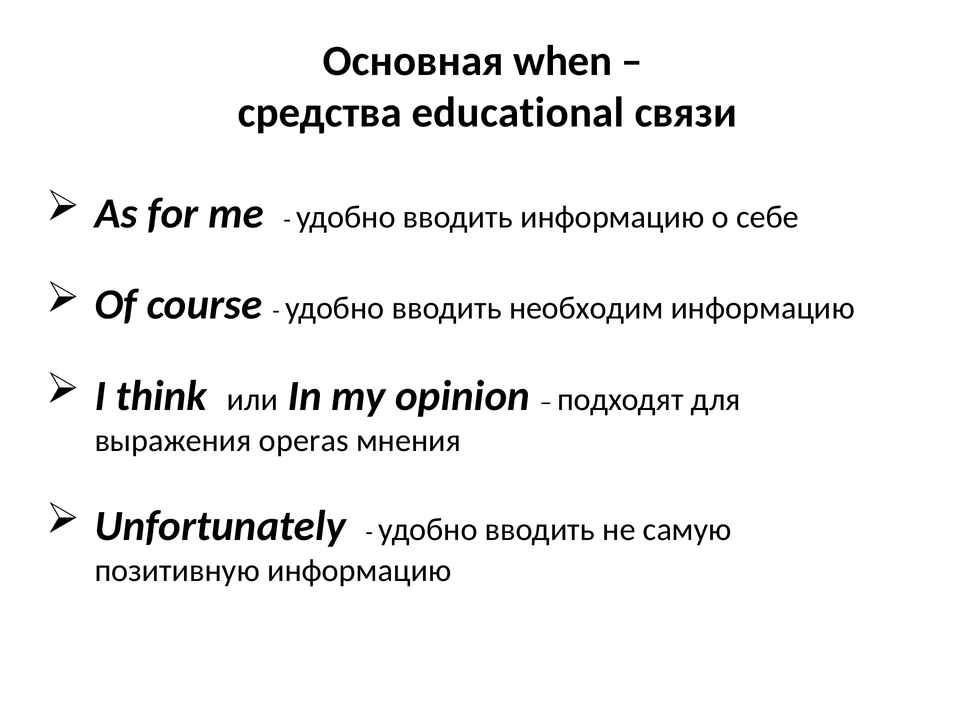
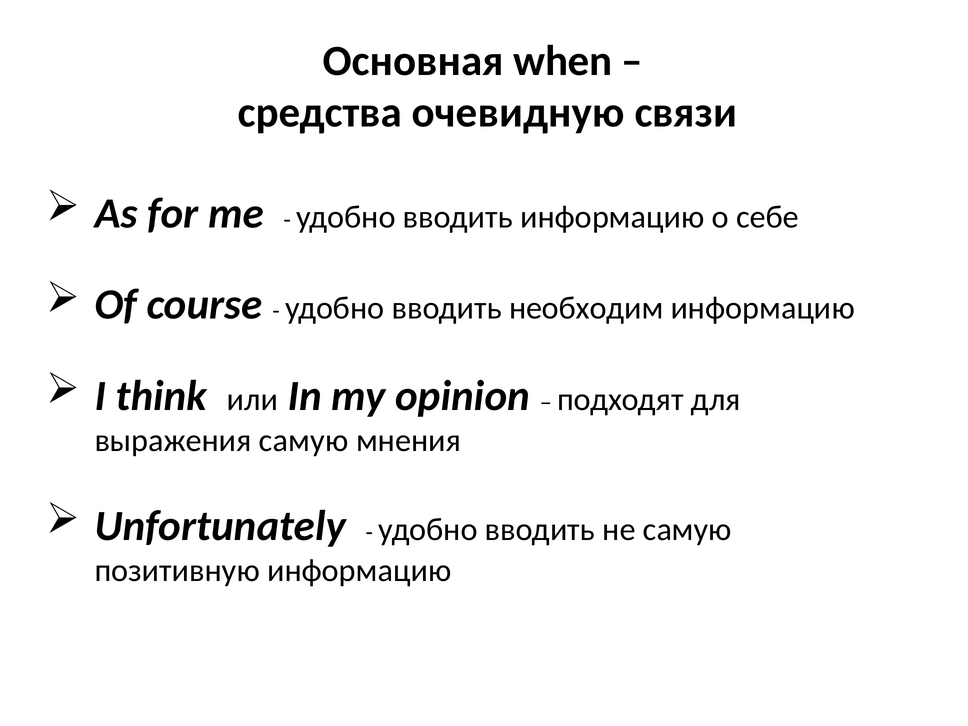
educational: educational -> очевидную (518, 113)
выражения operas: operas -> самую (304, 440)
